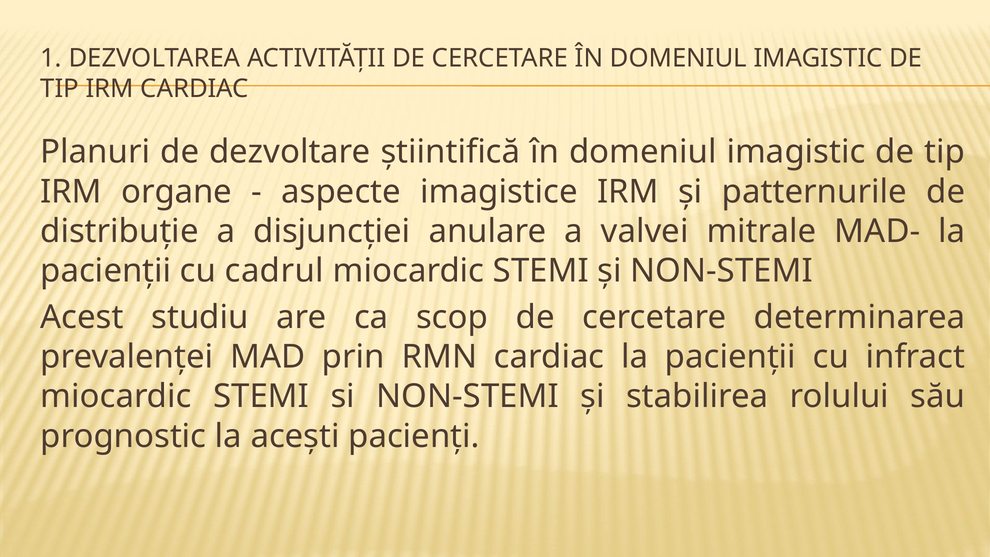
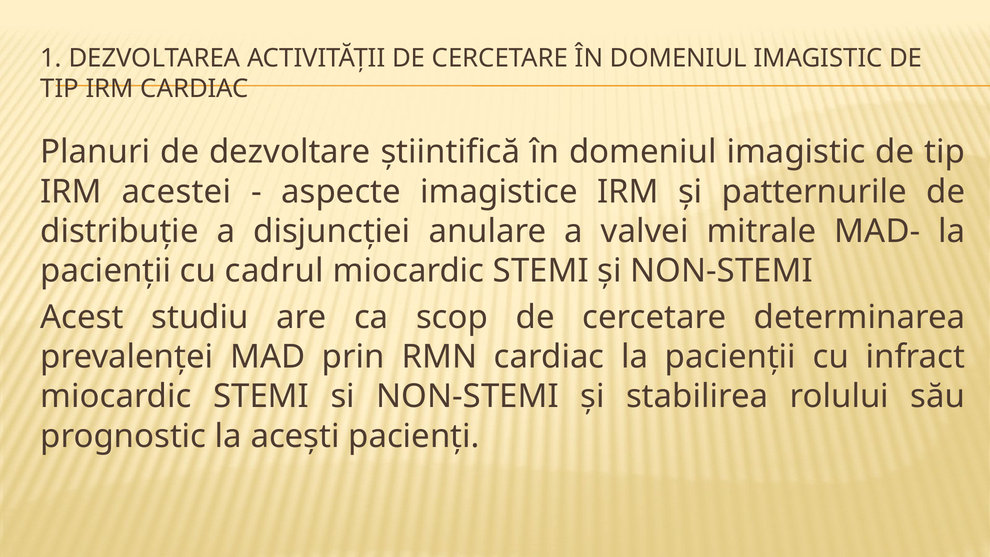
organe: organe -> acestei (176, 192)
